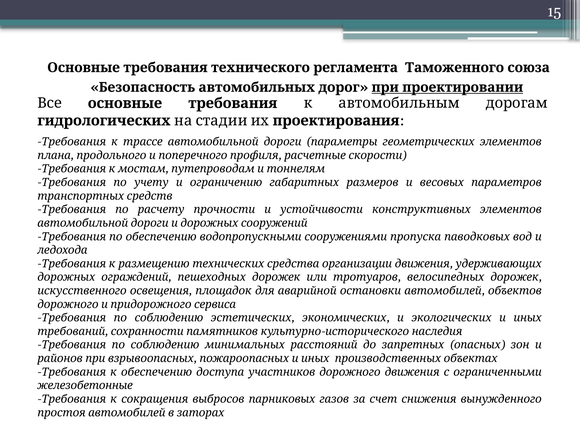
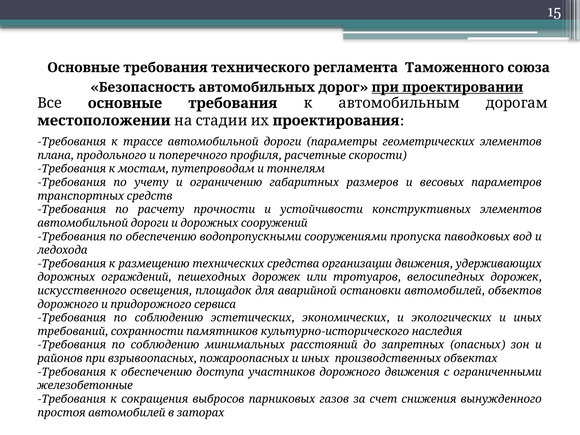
гидрологических: гидрологических -> местоположении (104, 121)
